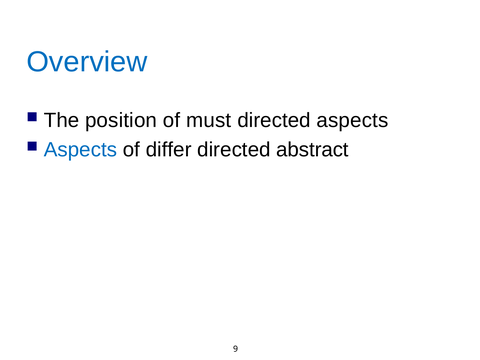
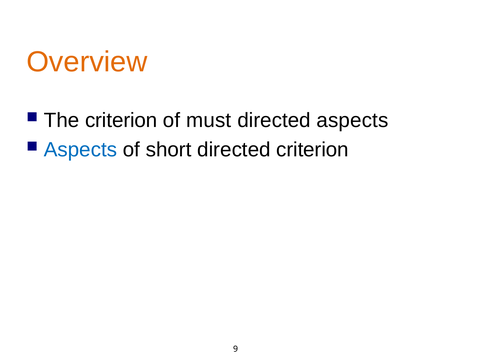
Overview colour: blue -> orange (87, 62)
The position: position -> criterion (121, 120)
differ: differ -> short (169, 150)
directed abstract: abstract -> criterion (313, 150)
